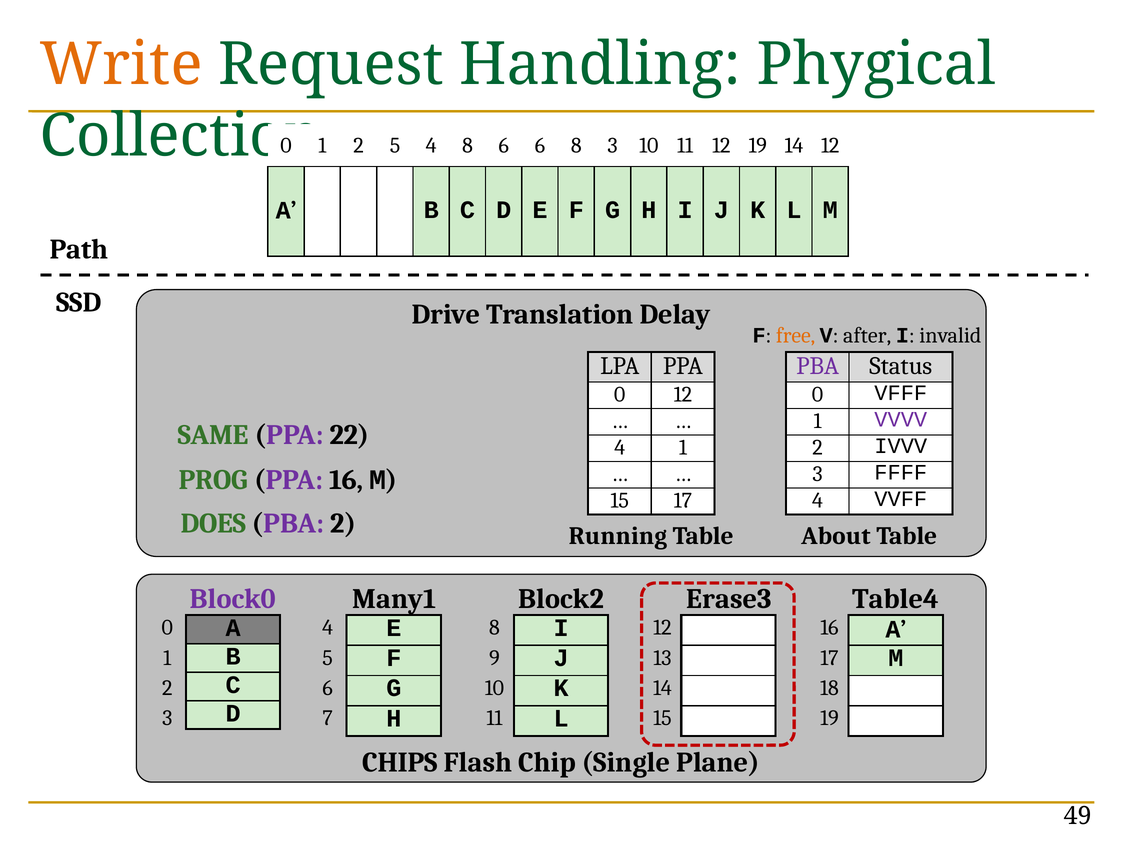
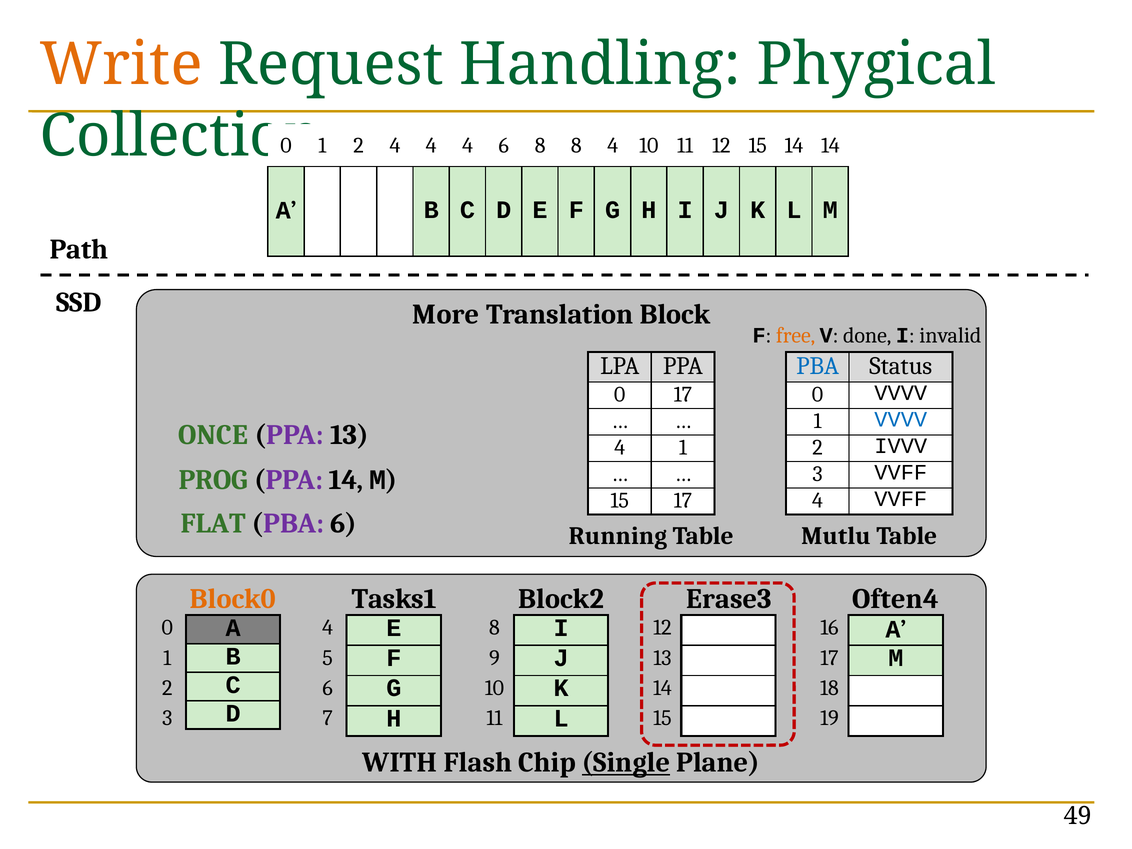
2 5: 5 -> 4 (395, 145)
8: 8 -> 4 (468, 145)
6 6: 6 -> 8 (540, 145)
8 3: 3 -> 4 (613, 145)
12 19: 19 -> 15 (758, 145)
14 12: 12 -> 14 (830, 145)
Drive: Drive -> More (446, 314)
Delay: Delay -> Block (675, 314)
after: after -> done (867, 336)
PBA colour: purple -> blue (818, 366)
0 12: 12 -> 17 (683, 395)
0 VFFF: VFFF -> VVVV (901, 393)
VVVV colour: purple -> blue (901, 420)
SAME: SAME -> ONCE (213, 435)
PPA 22: 22 -> 13 (349, 435)
3 FFFF: FFFF -> VVFF (901, 473)
PPA 16: 16 -> 14 (346, 480)
DOES: DOES -> FLAT (213, 523)
PBA 2: 2 -> 6 (344, 523)
About: About -> Mutlu (836, 536)
Block0 colour: purple -> orange (233, 599)
Many1: Many1 -> Tasks1 (394, 599)
Table4: Table4 -> Often4 (896, 599)
CHIPS: CHIPS -> WITH (400, 763)
Single underline: none -> present (626, 763)
